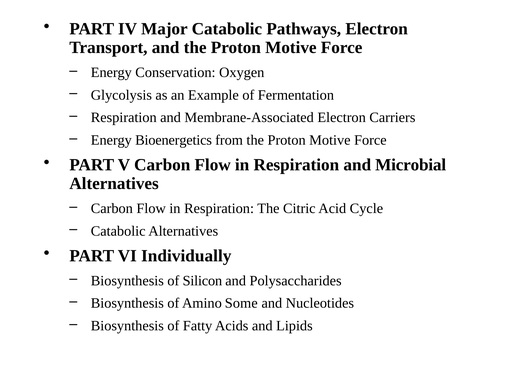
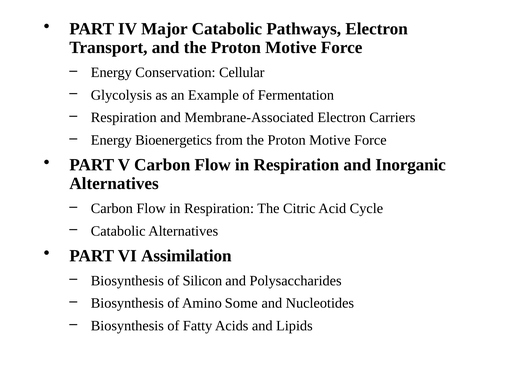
Oxygen: Oxygen -> Cellular (242, 72)
Microbial: Microbial -> Inorganic (411, 165)
Individually: Individually -> Assimilation (186, 255)
